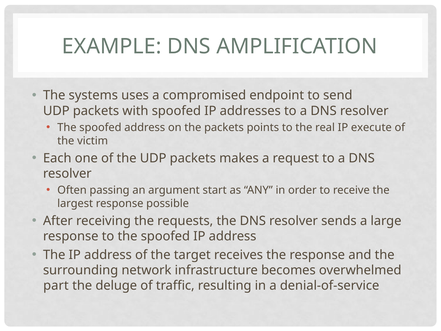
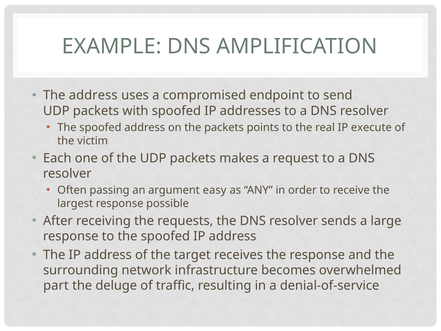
The systems: systems -> address (93, 95)
start: start -> easy (215, 190)
